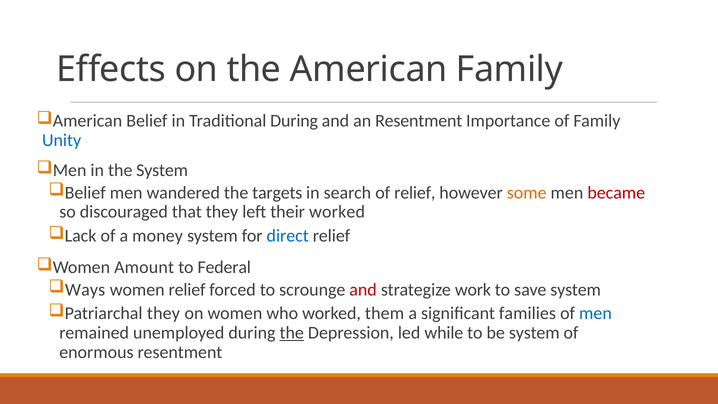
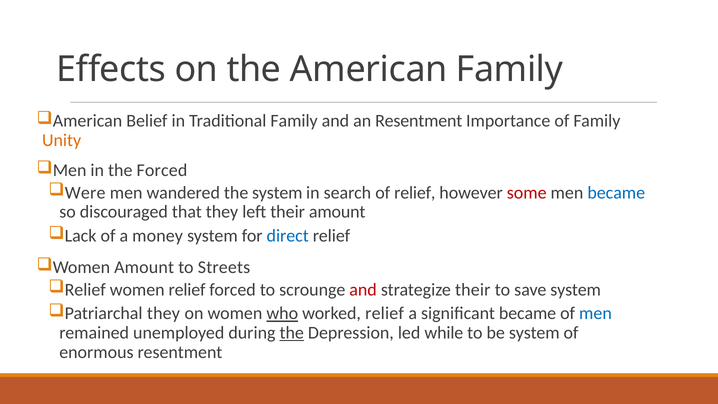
Traditional During: During -> Family (294, 121)
Unity colour: blue -> orange (62, 140)
the System: System -> Forced (162, 170)
Belief: Belief -> Were (85, 193)
the targets: targets -> system (277, 193)
some colour: orange -> red (527, 193)
became colour: red -> blue (616, 193)
their worked: worked -> amount (337, 212)
Federal: Federal -> Streets (224, 267)
Ways: Ways -> Relief (85, 290)
strategize work: work -> their (473, 290)
who underline: none -> present (282, 313)
worked them: them -> relief (385, 313)
significant families: families -> became (528, 313)
